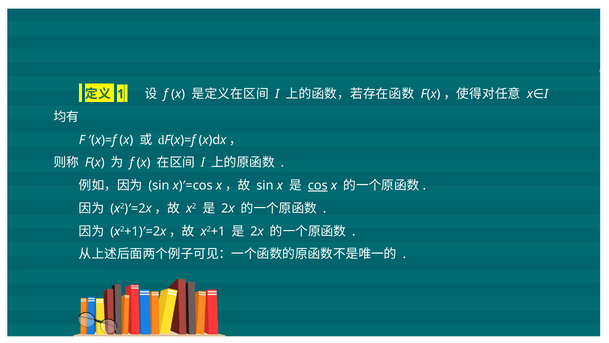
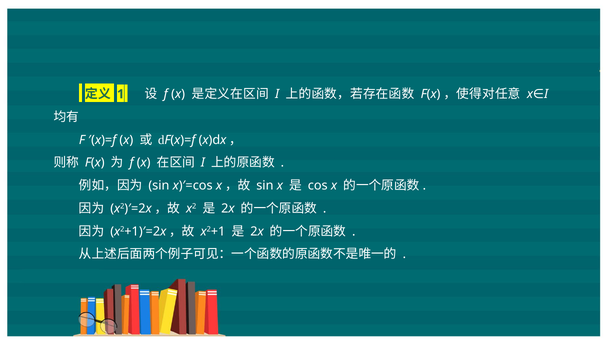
cos underline: present -> none (318, 185)
